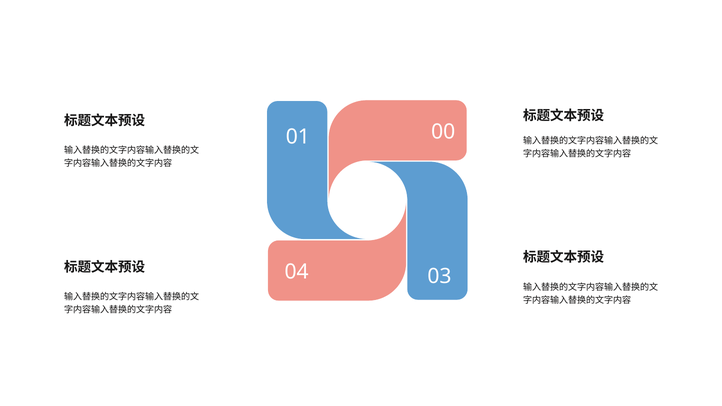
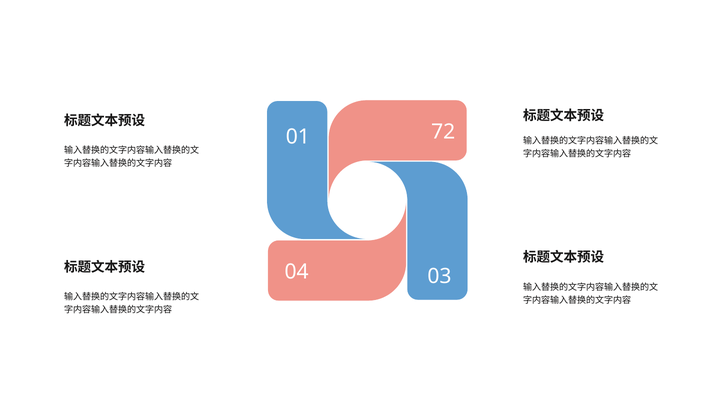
00: 00 -> 72 (443, 132)
